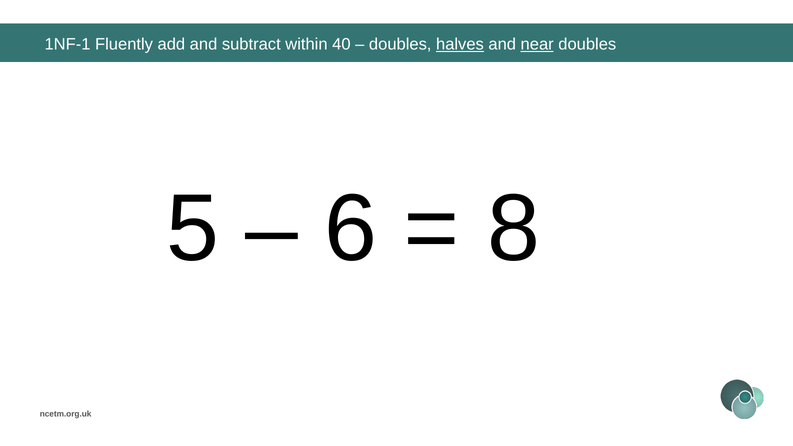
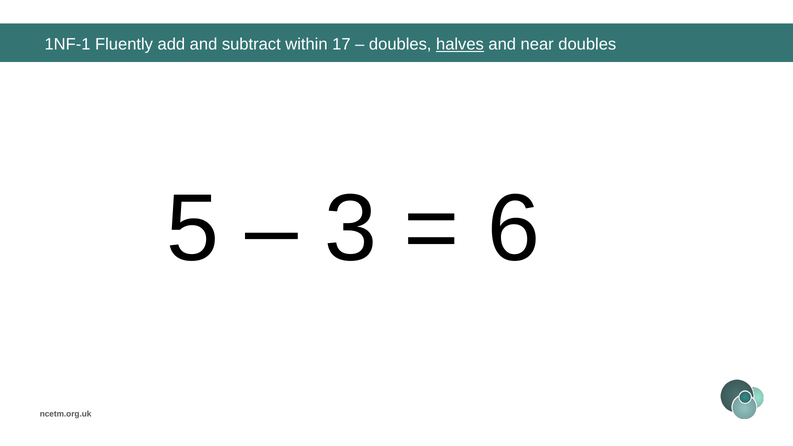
40: 40 -> 17 (341, 44)
near underline: present -> none (537, 44)
6: 6 -> 3 (351, 229)
8: 8 -> 6 (514, 229)
